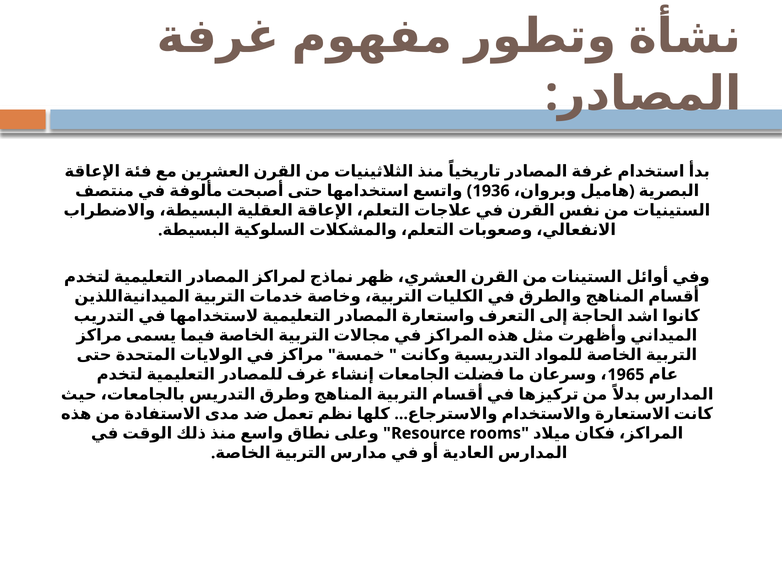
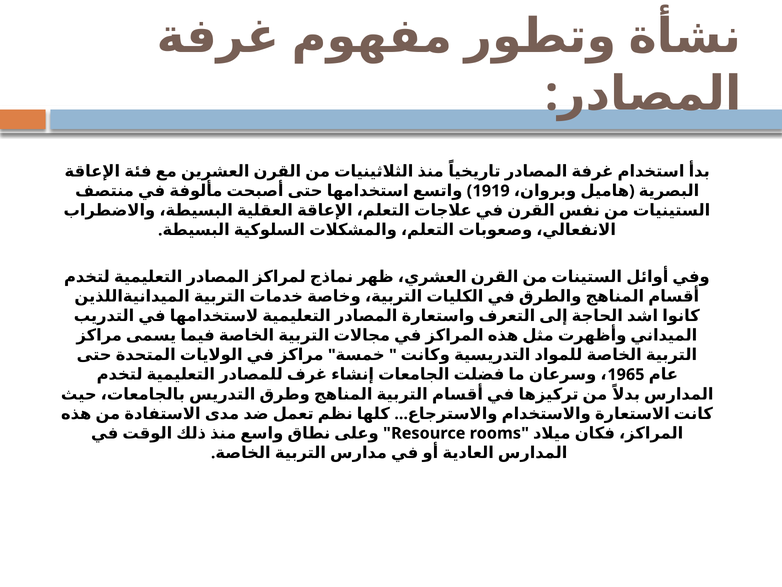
1936: 1936 -> 1919 (491, 191)
